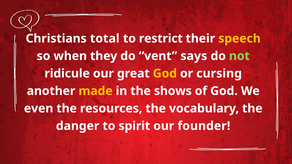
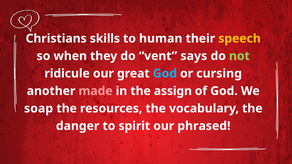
total: total -> skills (105, 39)
restrict: restrict -> human (161, 39)
God colour: yellow -> light blue (165, 74)
made colour: yellow -> pink (96, 91)
shows: shows -> assign (173, 91)
even: even -> soap (39, 109)
founder: founder -> phrased (204, 126)
